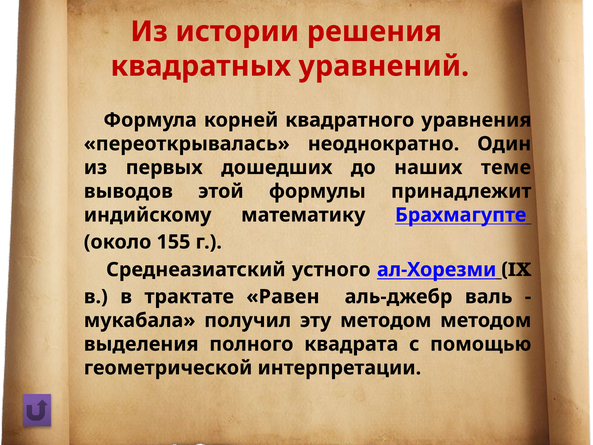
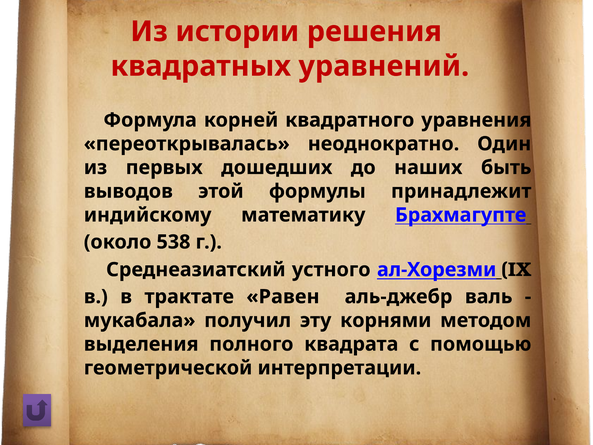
теме: теме -> быть (506, 167)
155: 155 -> 538 (173, 242)
эту методом: методом -> корнями (386, 320)
